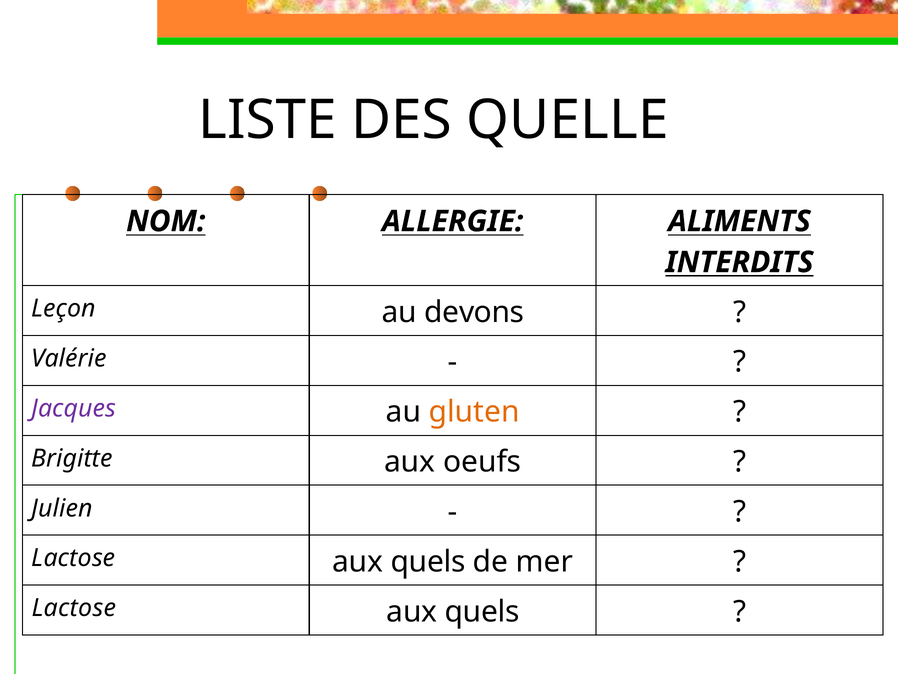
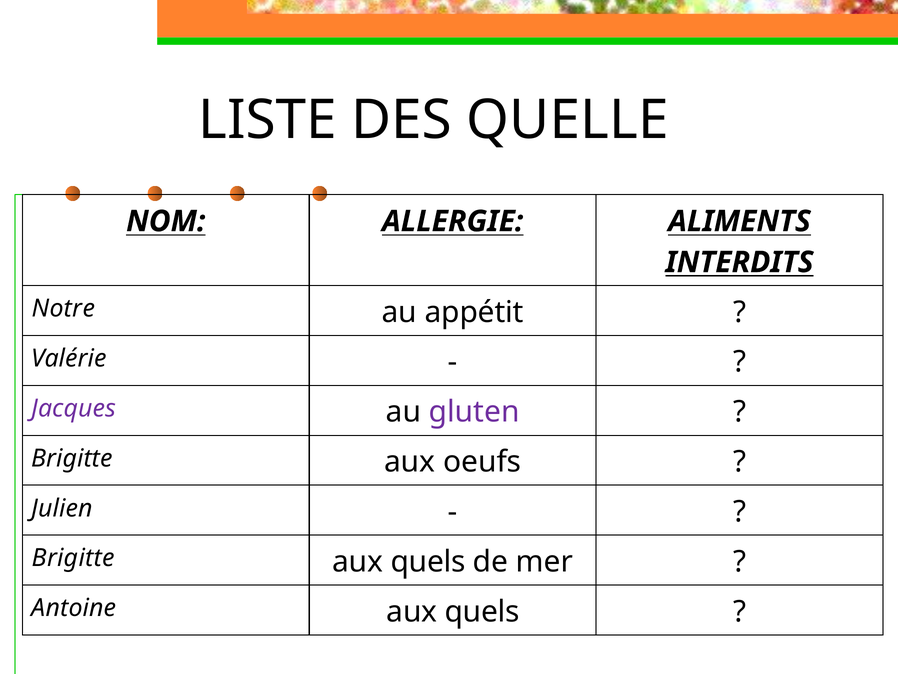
Leçon: Leçon -> Notre (63, 308)
devons: devons -> appétit (474, 312)
gluten colour: orange -> purple (474, 412)
Lactose: Lactose -> Brigitte (73, 558)
Lactose: Lactose -> Antoine (74, 608)
